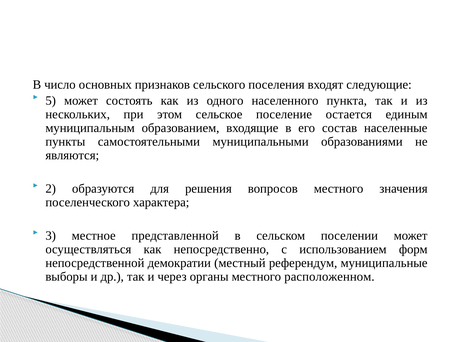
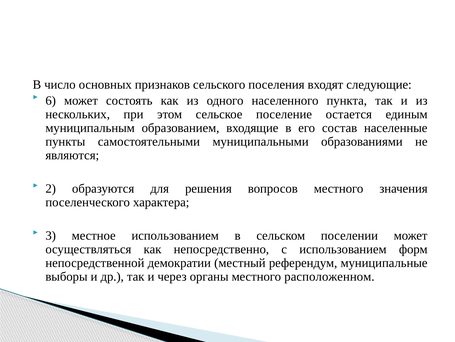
5: 5 -> 6 (51, 100)
местное представленной: представленной -> использованием (175, 235)
